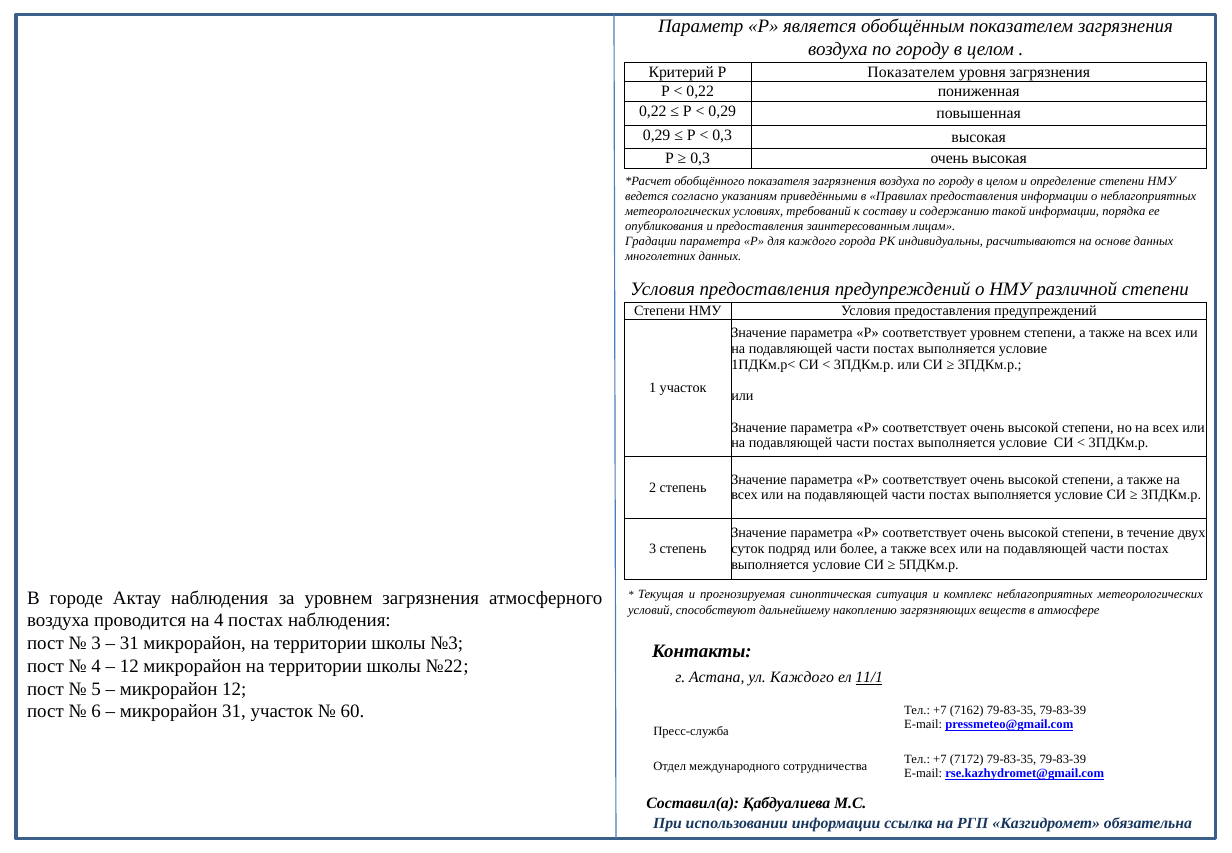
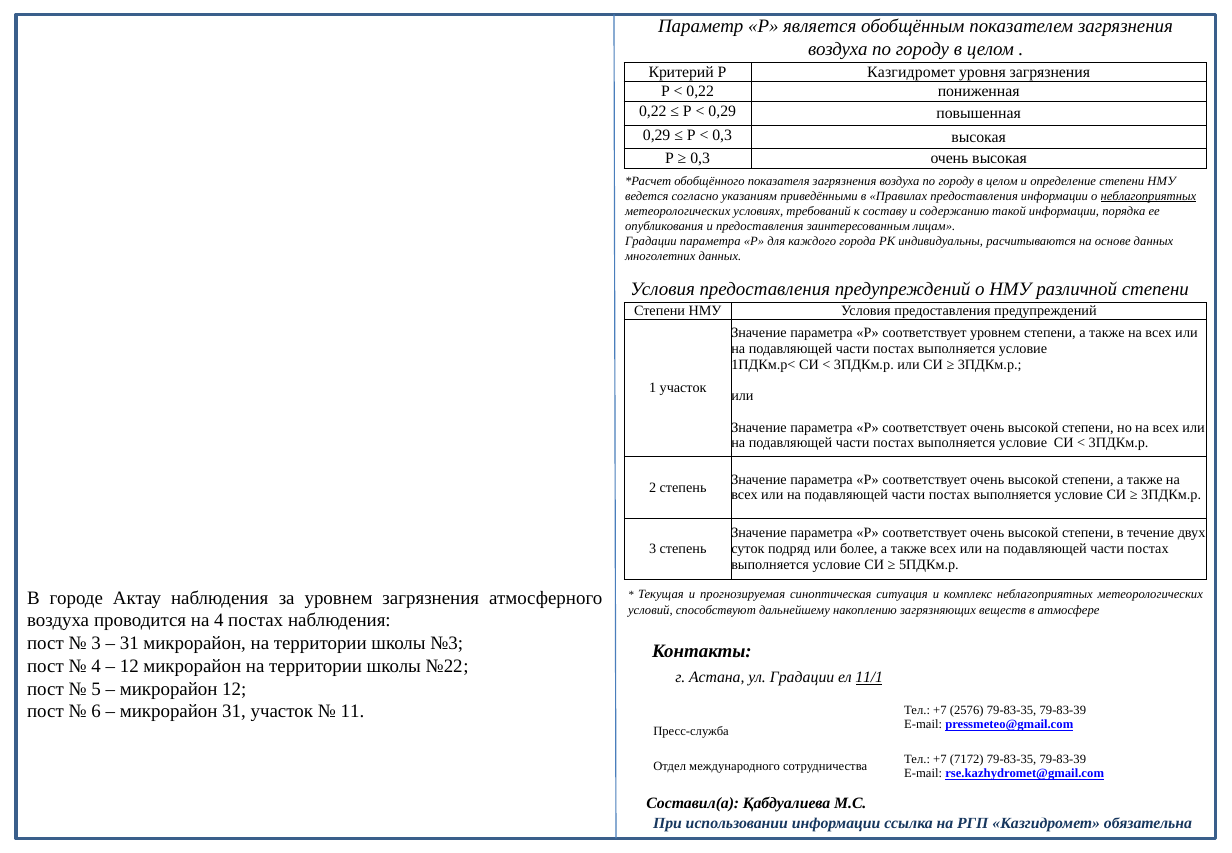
Р Показателем: Показателем -> Казгидромет (911, 72)
неблагоприятных underline: none -> present (1148, 196)
ул Каждого: Каждого -> Градации (802, 678)
60: 60 -> 11 (352, 711)
7162: 7162 -> 2576 (967, 710)
